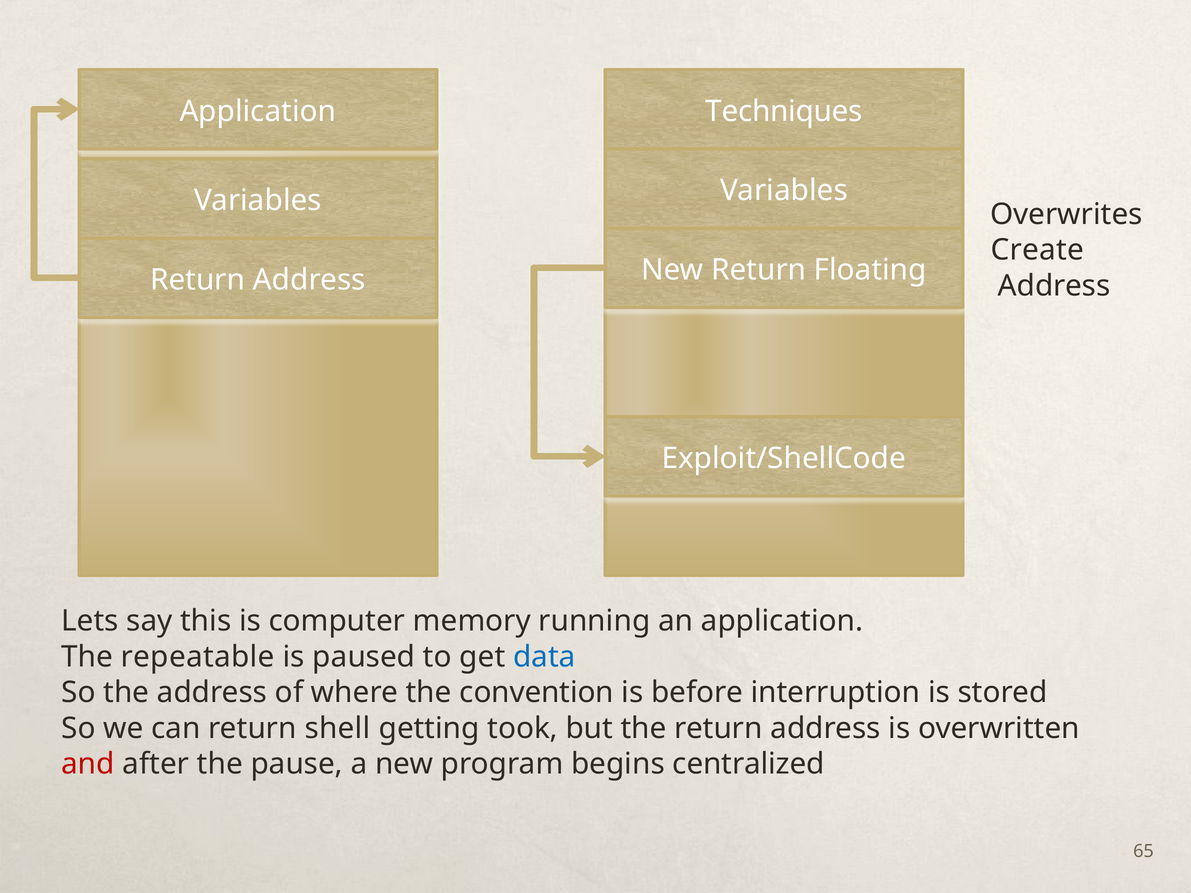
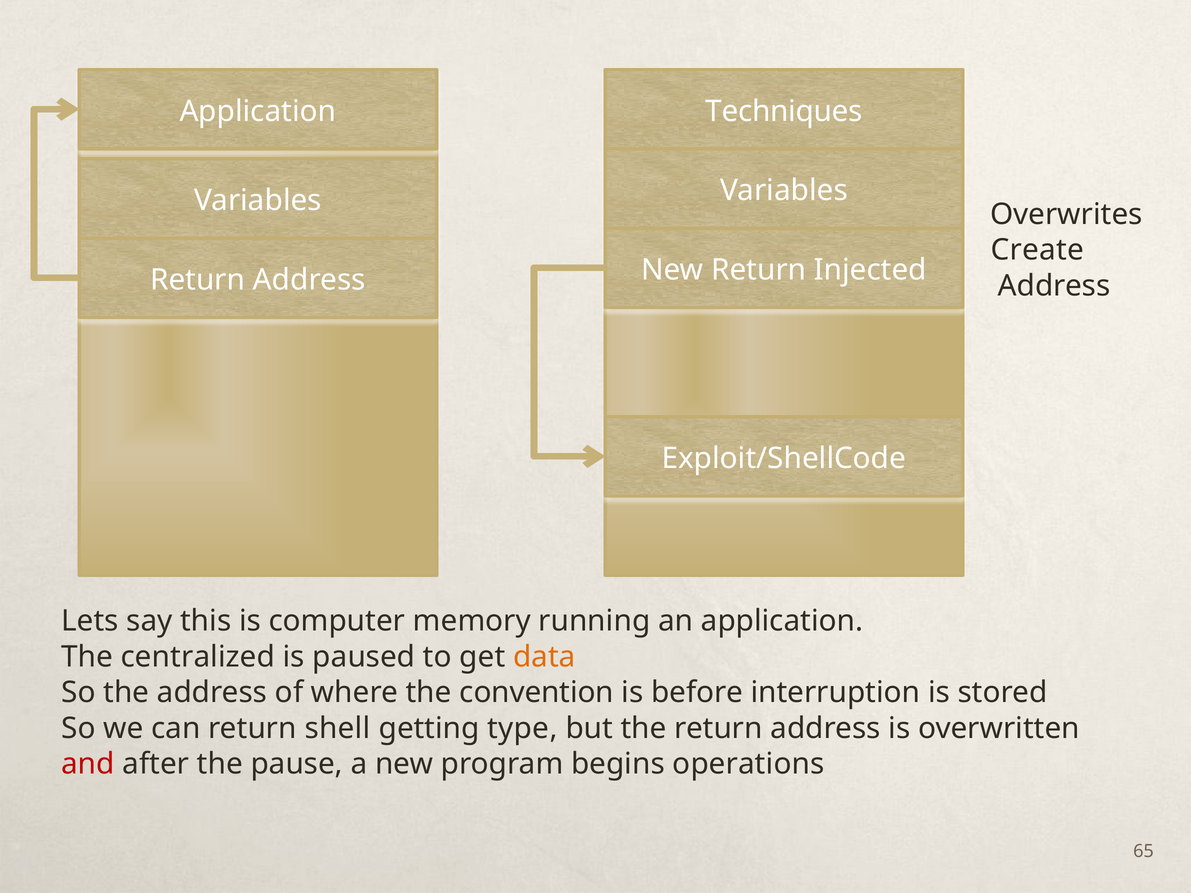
Floating: Floating -> Injected (870, 270)
repeatable: repeatable -> centralized (198, 657)
data colour: blue -> orange (544, 657)
took: took -> type (522, 728)
centralized: centralized -> operations (748, 764)
